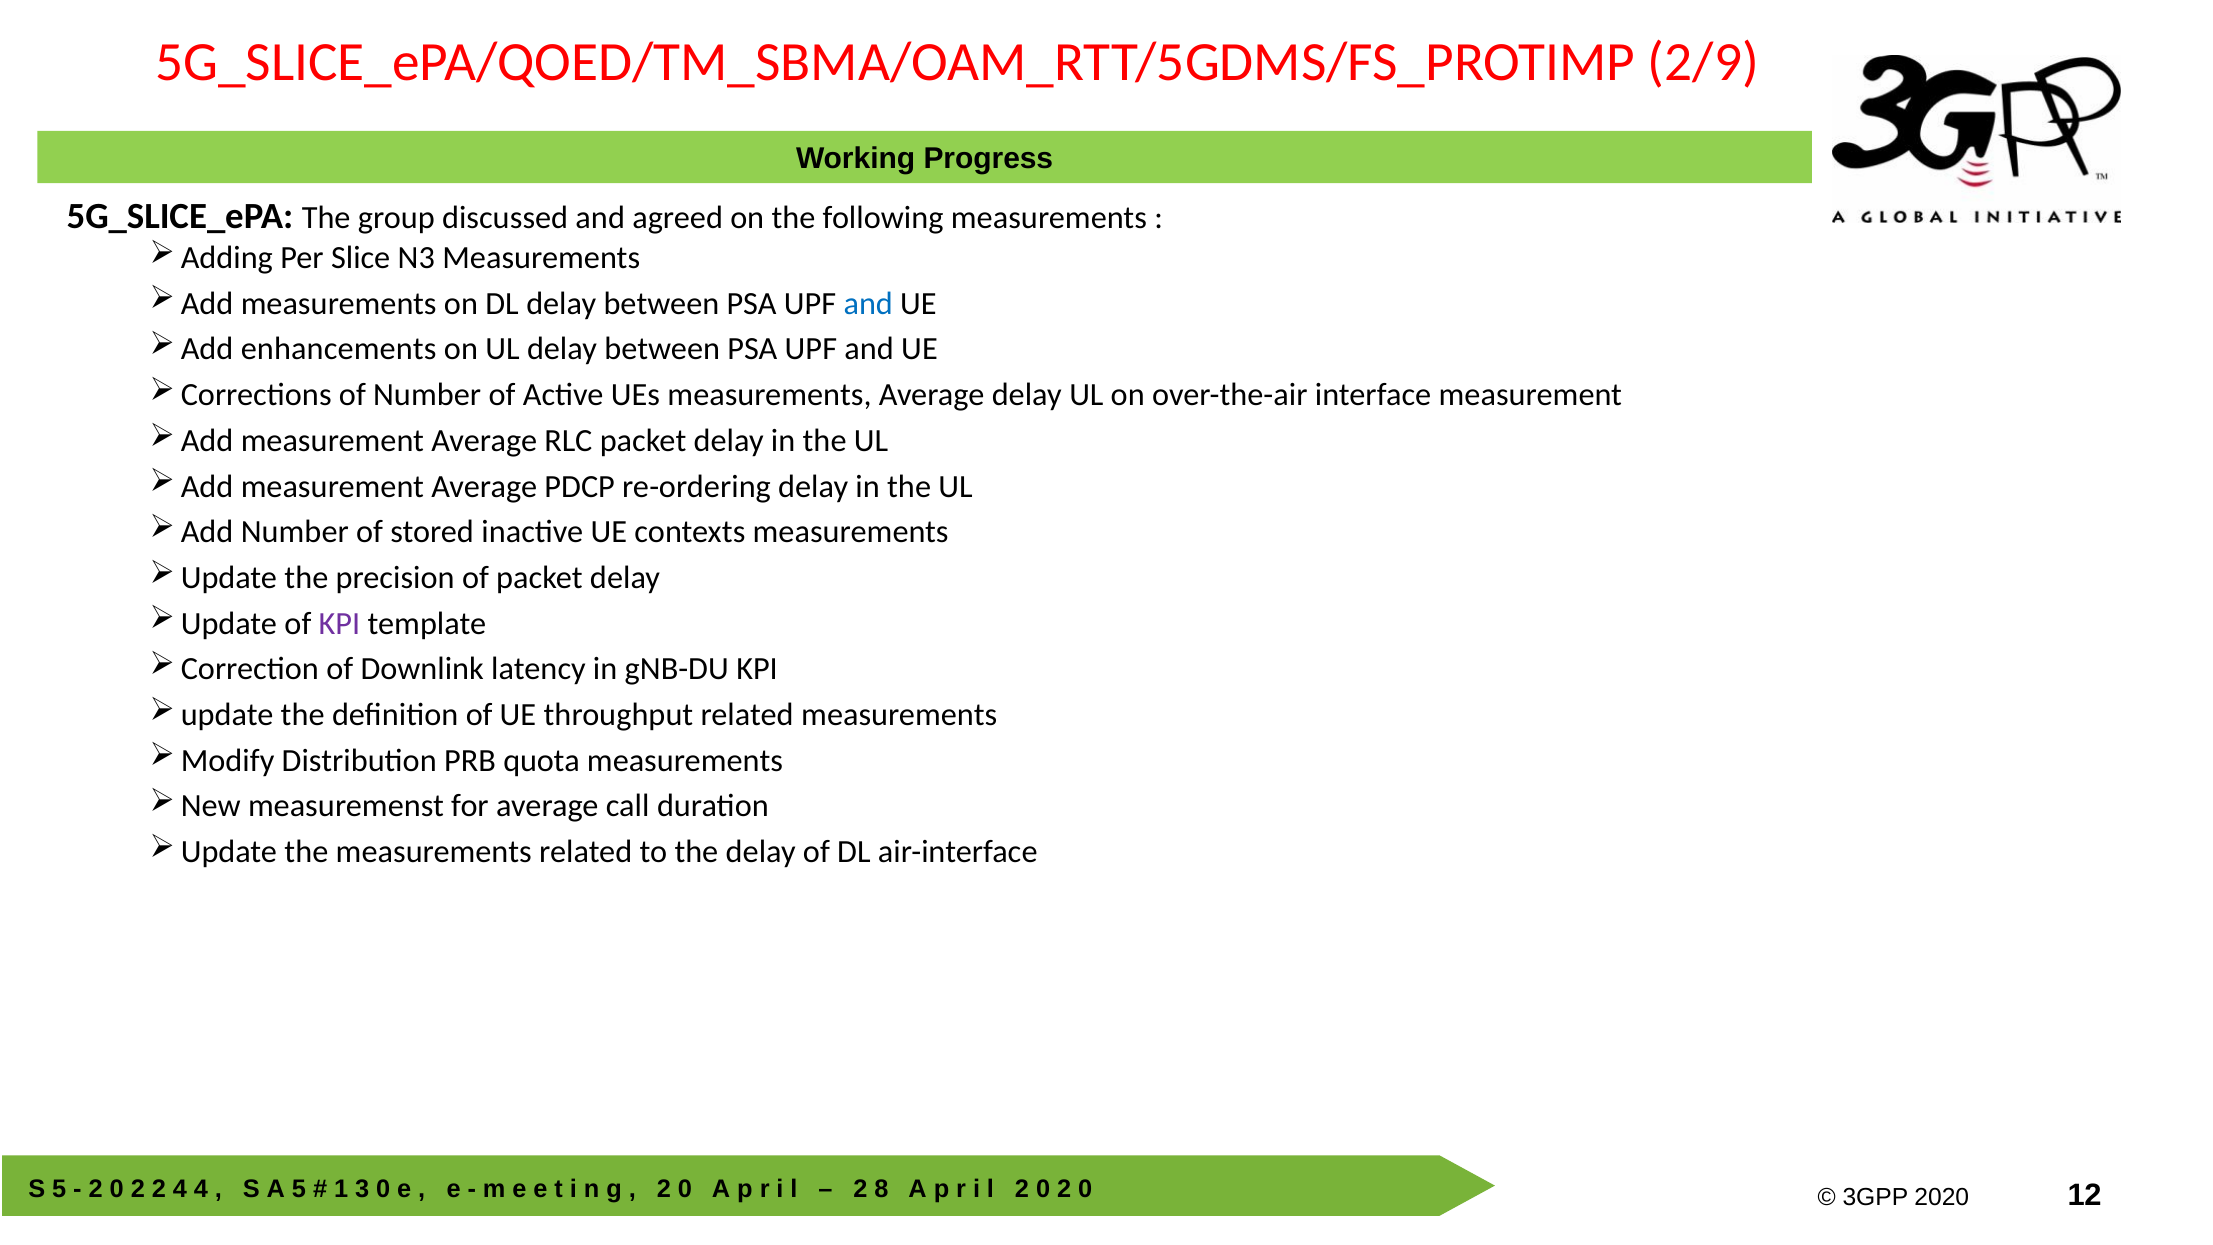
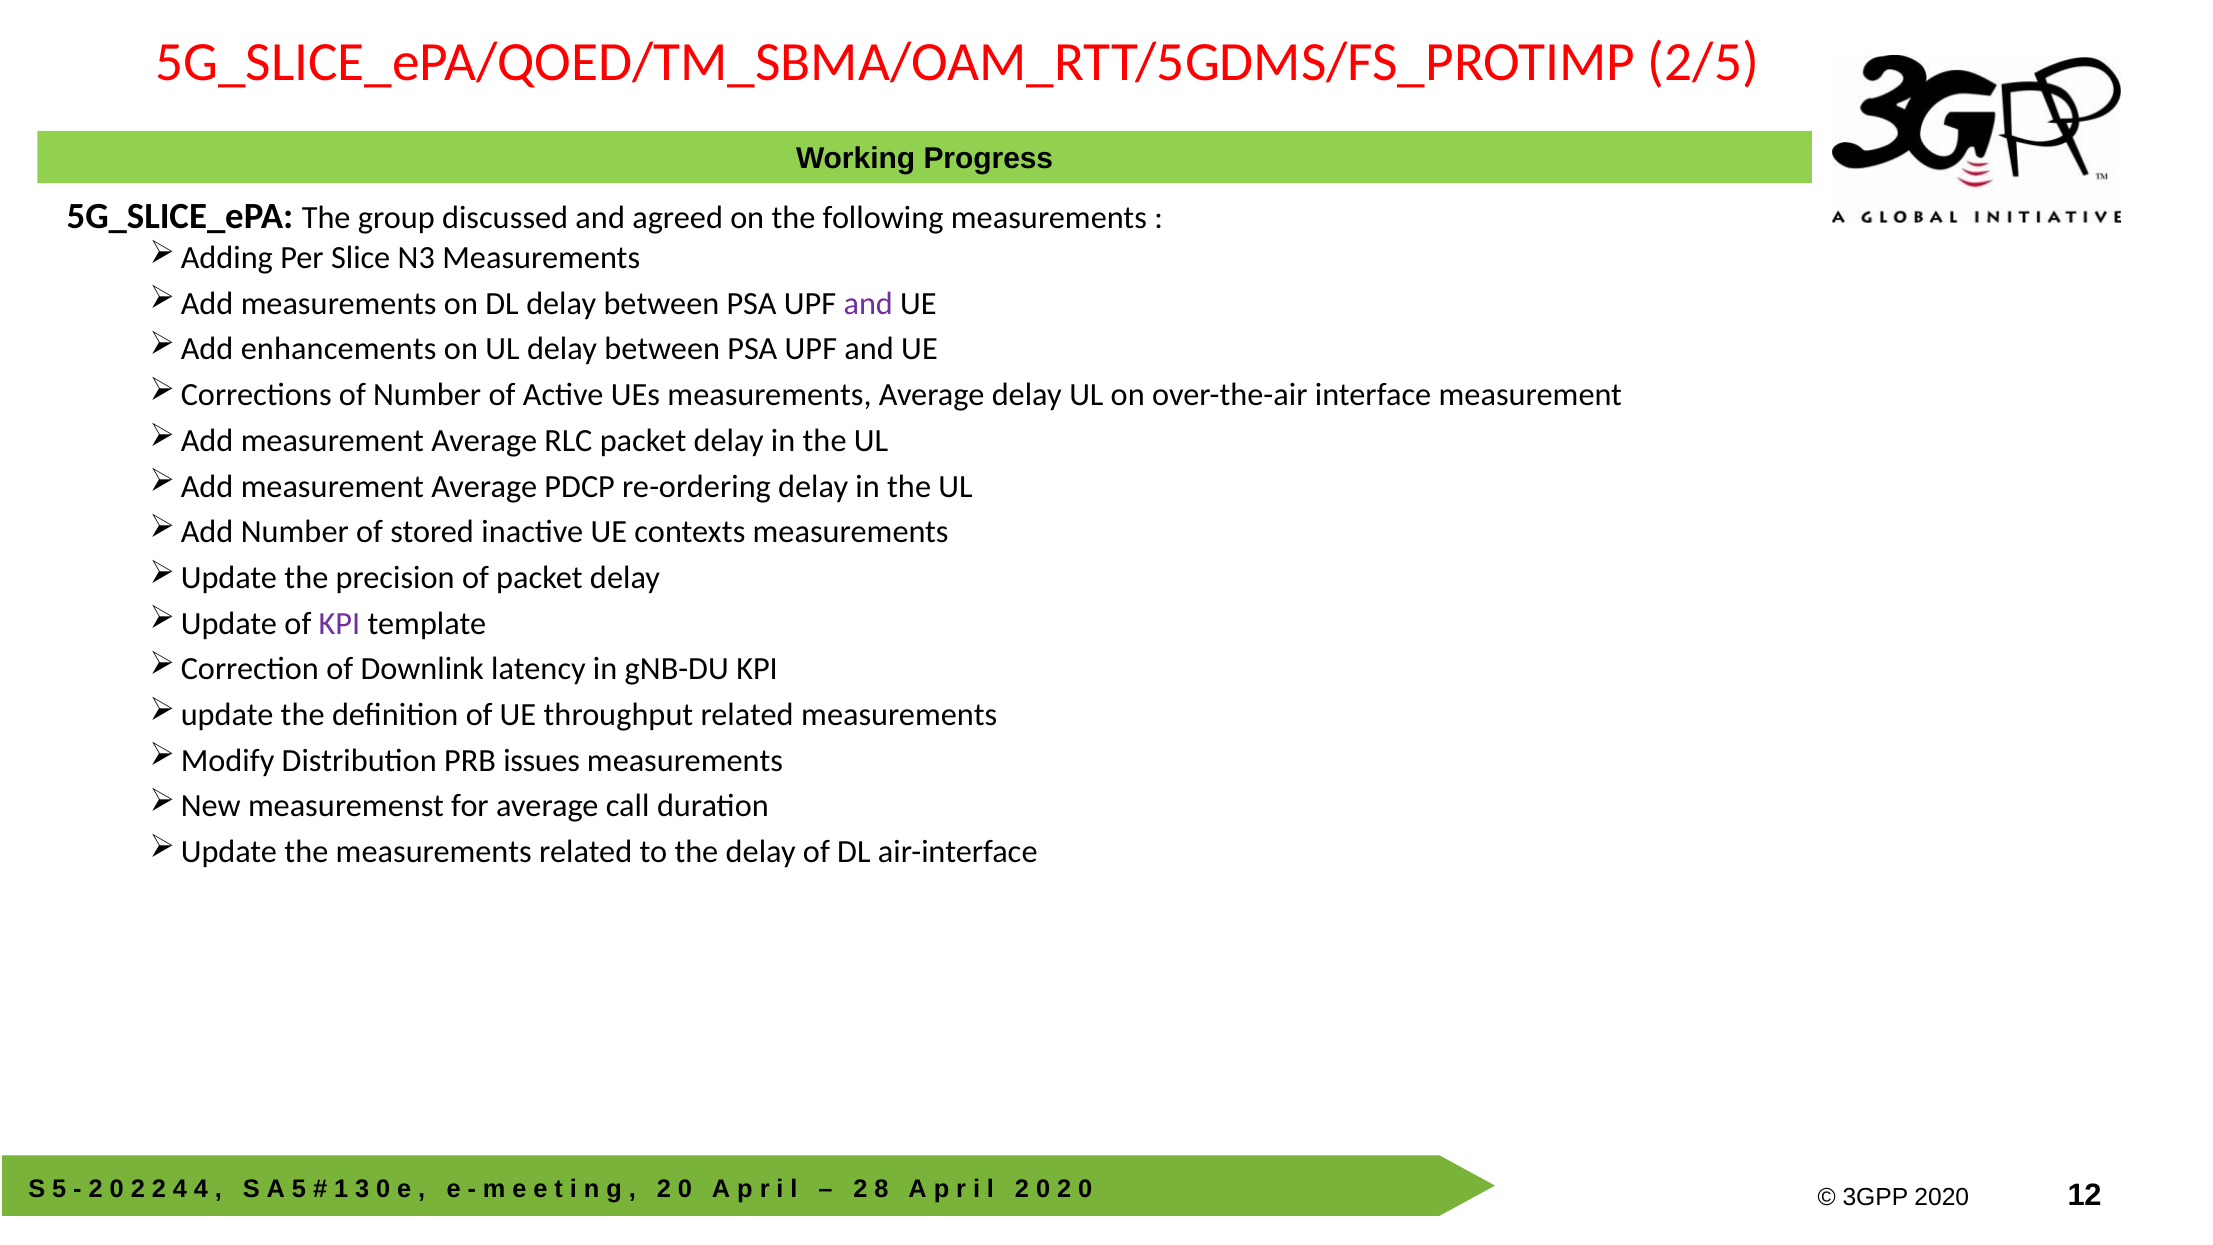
2/9: 2/9 -> 2/5 (1703, 62)
and colour: blue -> purple (868, 304)
quota: quota -> issues (542, 760)
